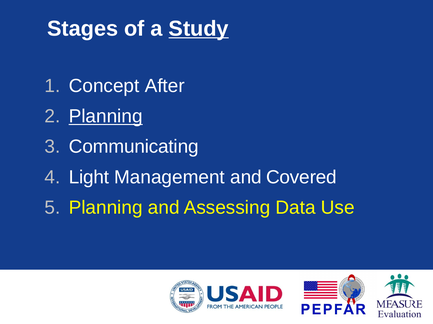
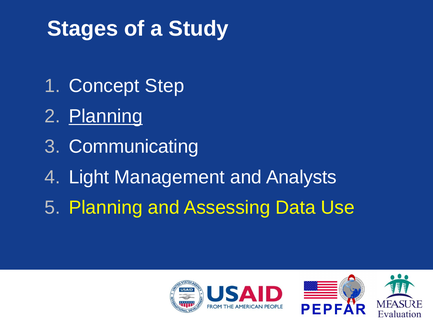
Study underline: present -> none (199, 28)
After: After -> Step (165, 86)
Covered: Covered -> Analysts (301, 177)
